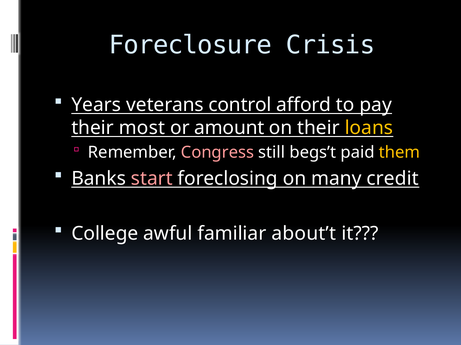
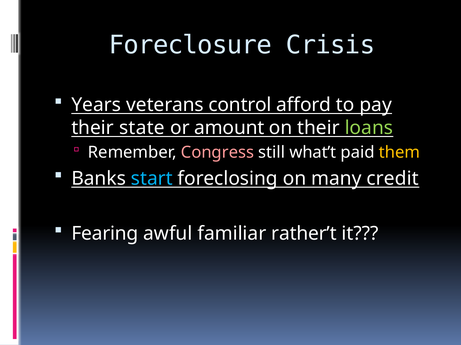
most: most -> state (142, 128)
loans colour: yellow -> light green (369, 128)
begs’t: begs’t -> what’t (313, 153)
start colour: pink -> light blue (152, 179)
College: College -> Fearing (105, 234)
about’t: about’t -> rather’t (304, 234)
